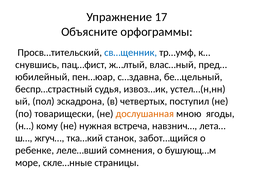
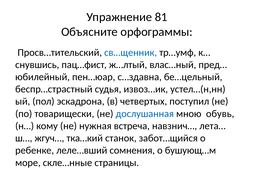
17: 17 -> 81 (161, 17)
дослушанная colour: orange -> blue (145, 114)
ягоды: ягоды -> обувь (220, 114)
